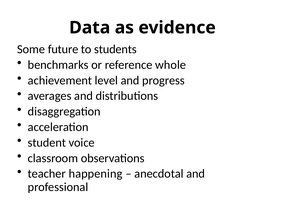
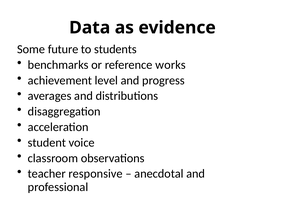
whole: whole -> works (171, 65)
happening: happening -> responsive (96, 174)
